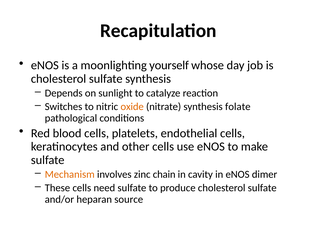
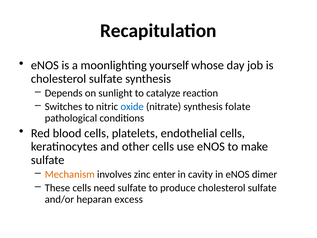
oxide colour: orange -> blue (132, 107)
chain: chain -> enter (164, 174)
source: source -> excess (129, 199)
